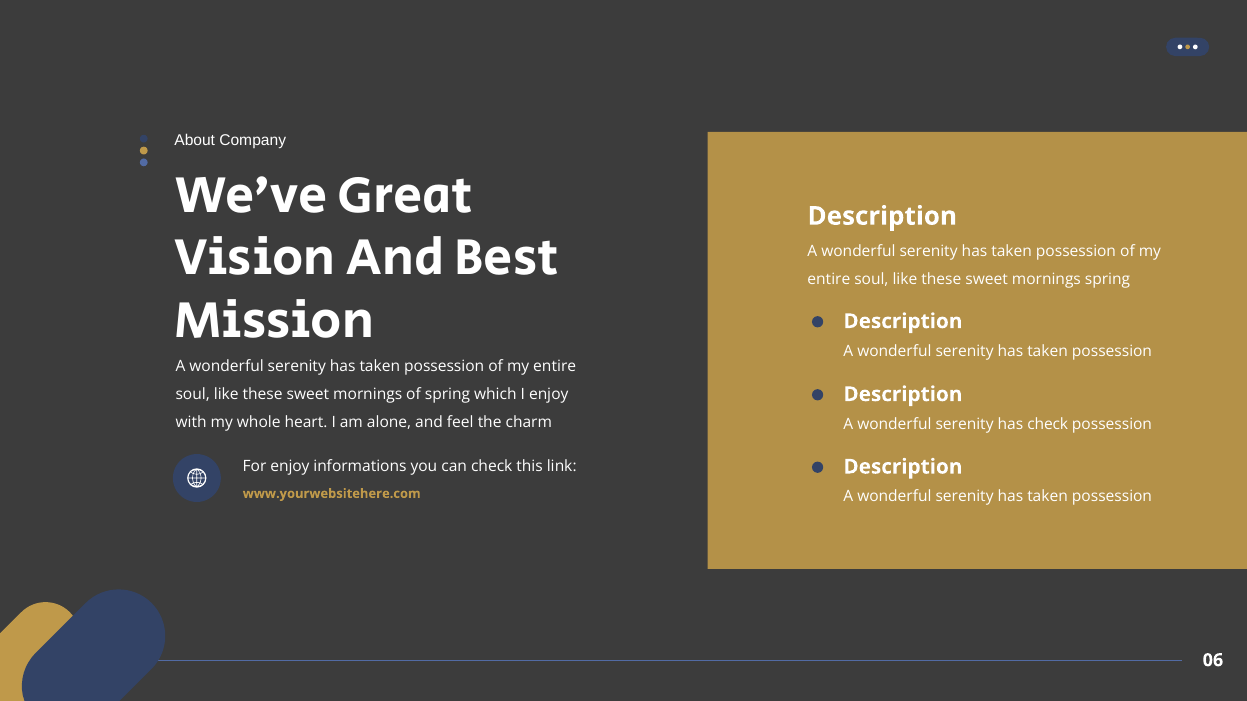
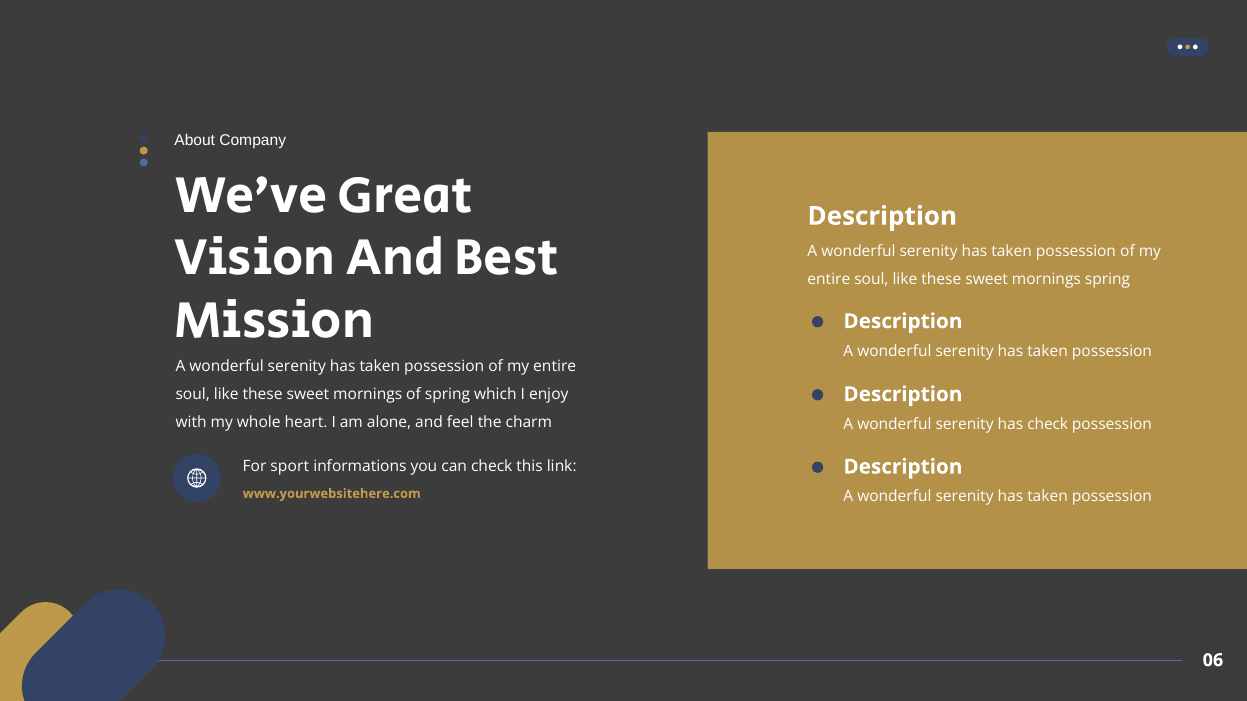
For enjoy: enjoy -> sport (290, 466)
